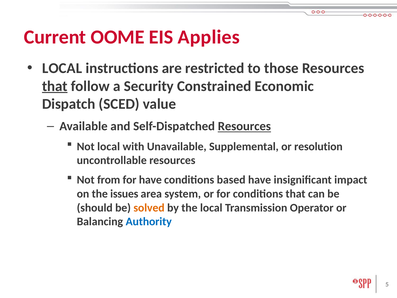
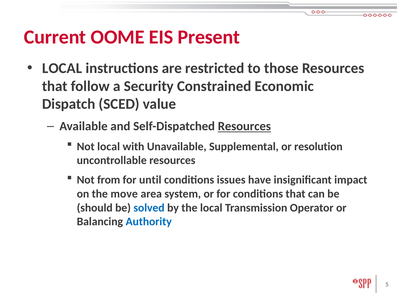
Applies: Applies -> Present (209, 37)
that underline: present -> none (55, 86)
for have: have -> until (150, 180)
based: based -> issues (231, 180)
issues: issues -> move (124, 194)
solved colour: orange -> blue (149, 208)
